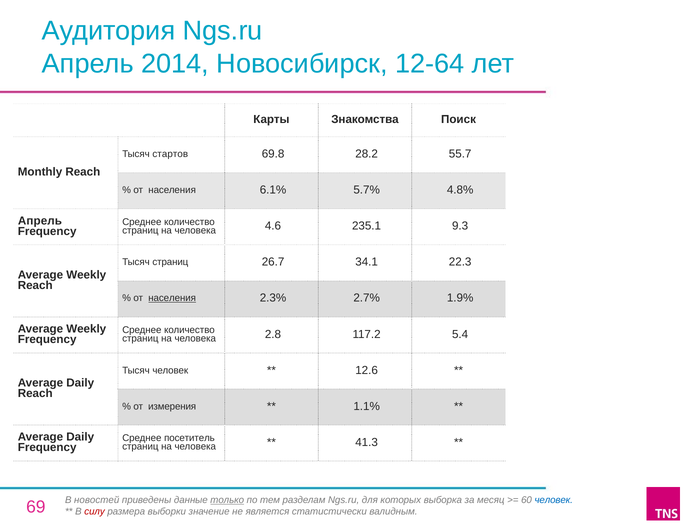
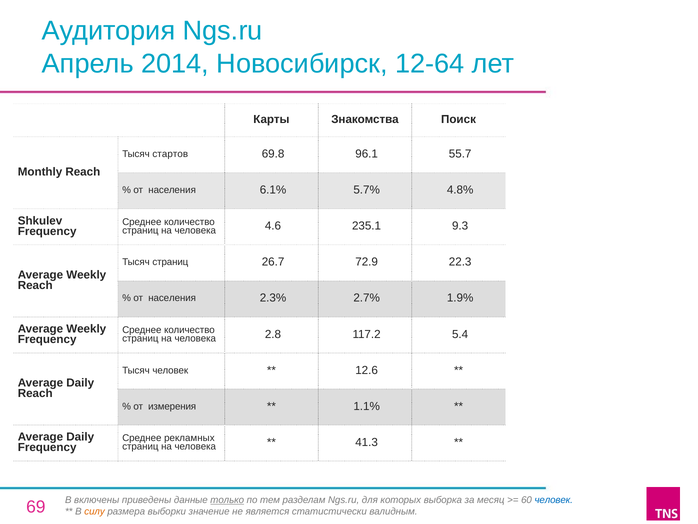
28.2: 28.2 -> 96.1 (367, 154)
Апрель: Апрель -> Shkulev (40, 221)
34.1: 34.1 -> 72.9 (367, 262)
населения underline: present -> none (172, 298)
посетитель: посетитель -> рекламных (189, 438)
новостей: новостей -> включены (97, 500)
силу colour: red -> orange (95, 511)
